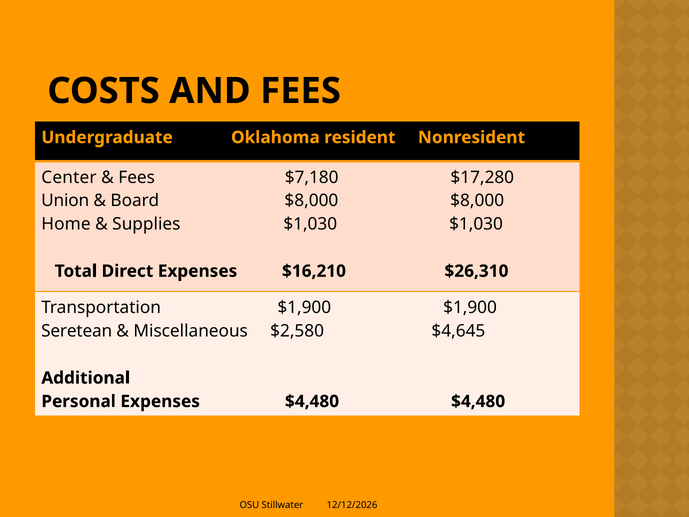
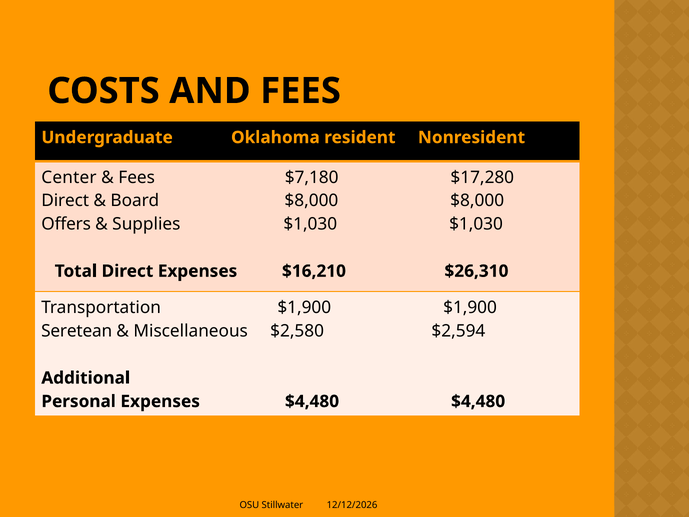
Union: Union -> Direct (65, 201)
Home: Home -> Offers (66, 224)
$4,645: $4,645 -> $2,594 (458, 331)
